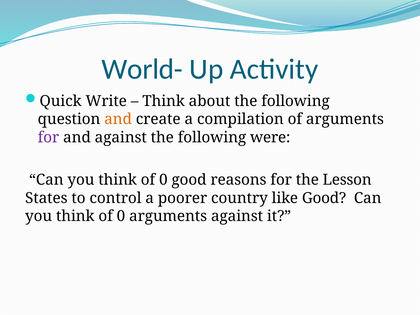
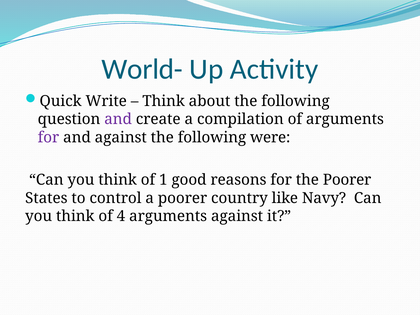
and colour: orange -> purple (118, 119)
0: 0 -> 1 (163, 180)
the Lesson: Lesson -> Poorer (347, 180)
like Good: Good -> Navy (324, 198)
0: 0 -> 4 (121, 216)
